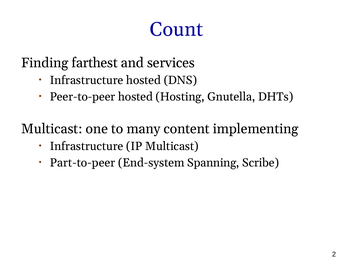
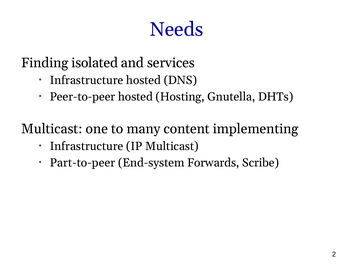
Count: Count -> Needs (177, 29)
farthest: farthest -> isolated (95, 63)
Spanning: Spanning -> Forwards (213, 163)
